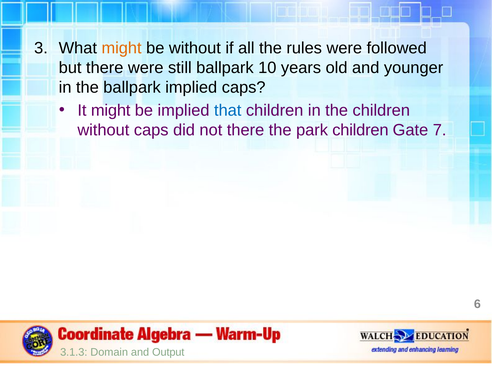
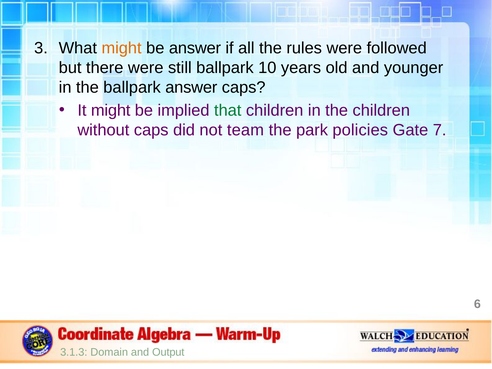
be without: without -> answer (195, 48)
ballpark implied: implied -> answer (191, 87)
that colour: blue -> green (228, 110)
not there: there -> team (245, 130)
park children: children -> policies (360, 130)
